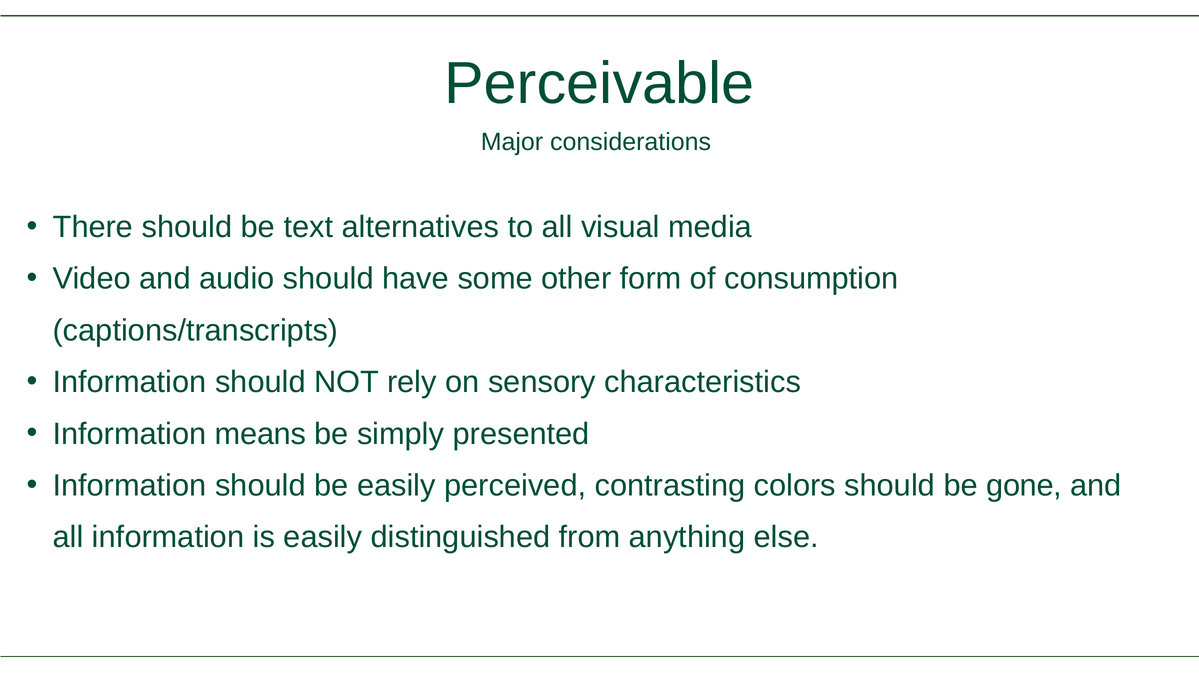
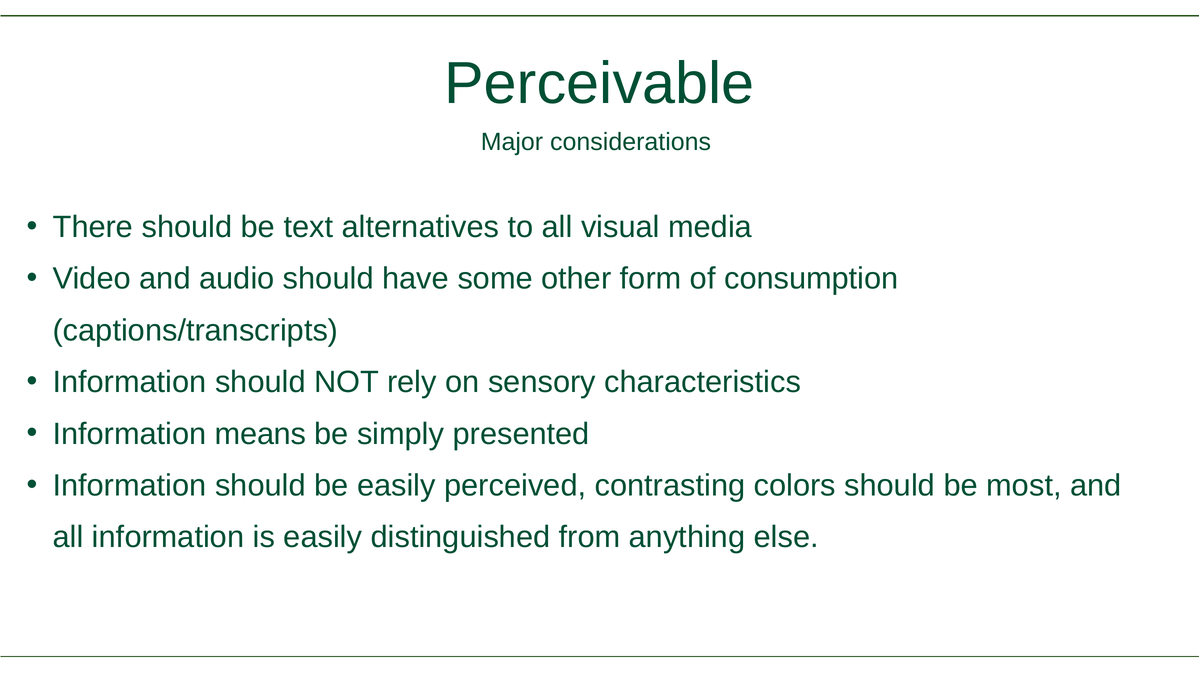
gone: gone -> most (1024, 486)
